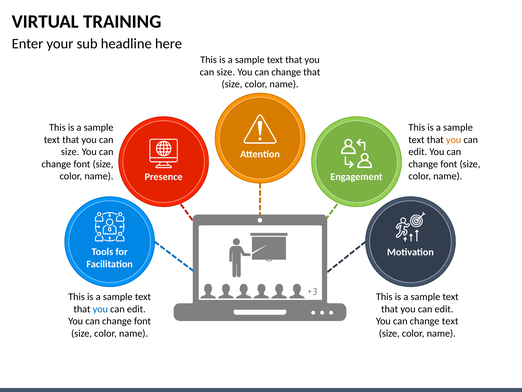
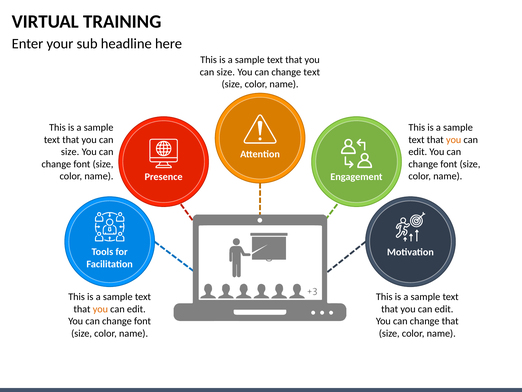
change that: that -> text (312, 72)
you colour: blue -> orange (100, 309)
change text: text -> that (450, 321)
